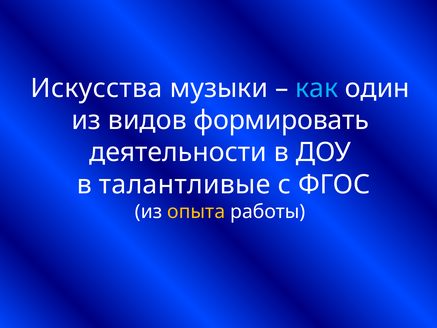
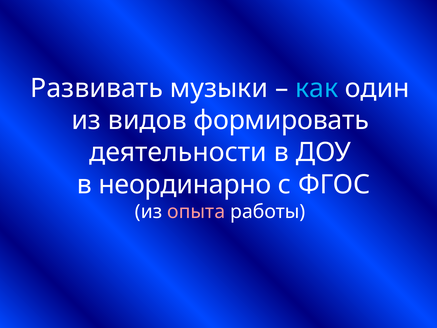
Искусства: Искусства -> Развивать (97, 88)
талантливые: талантливые -> неординарно (185, 184)
опыта colour: yellow -> pink (196, 212)
